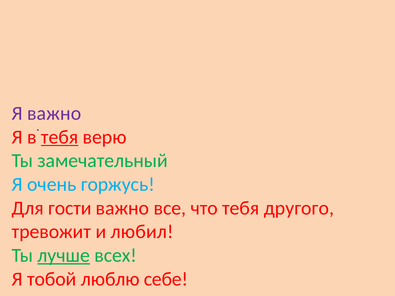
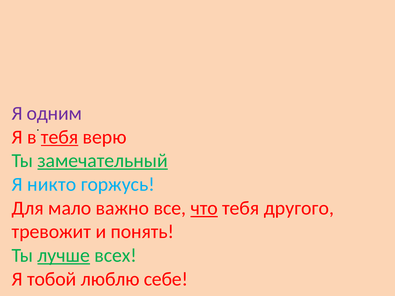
Я важно: важно -> одним (54, 113)
замечательный underline: none -> present (103, 161)
очень: очень -> никто (52, 185)
гости: гости -> мало (70, 208)
что underline: none -> present (204, 208)
любил: любил -> понять (142, 232)
